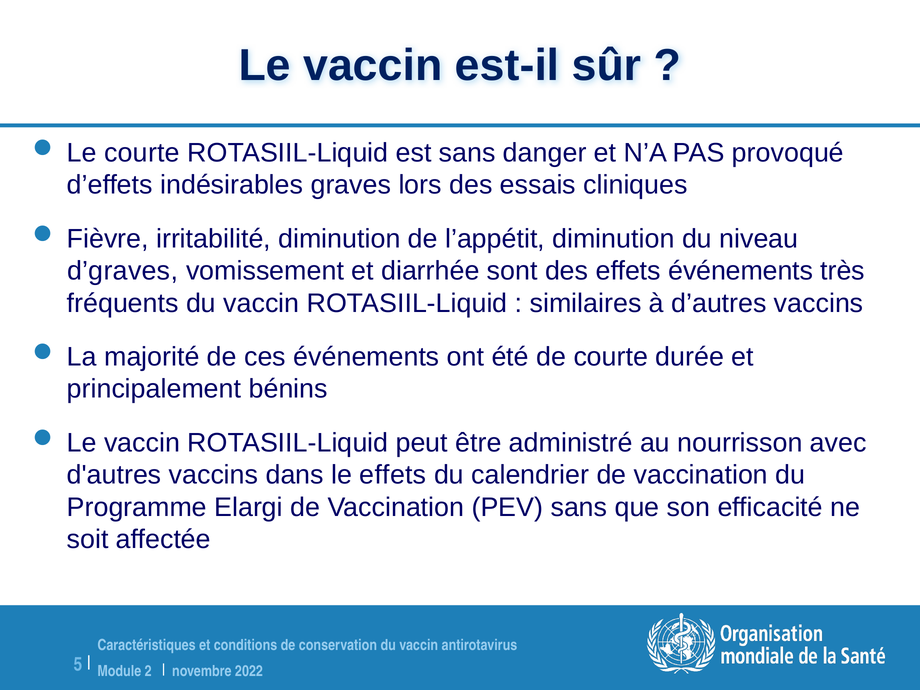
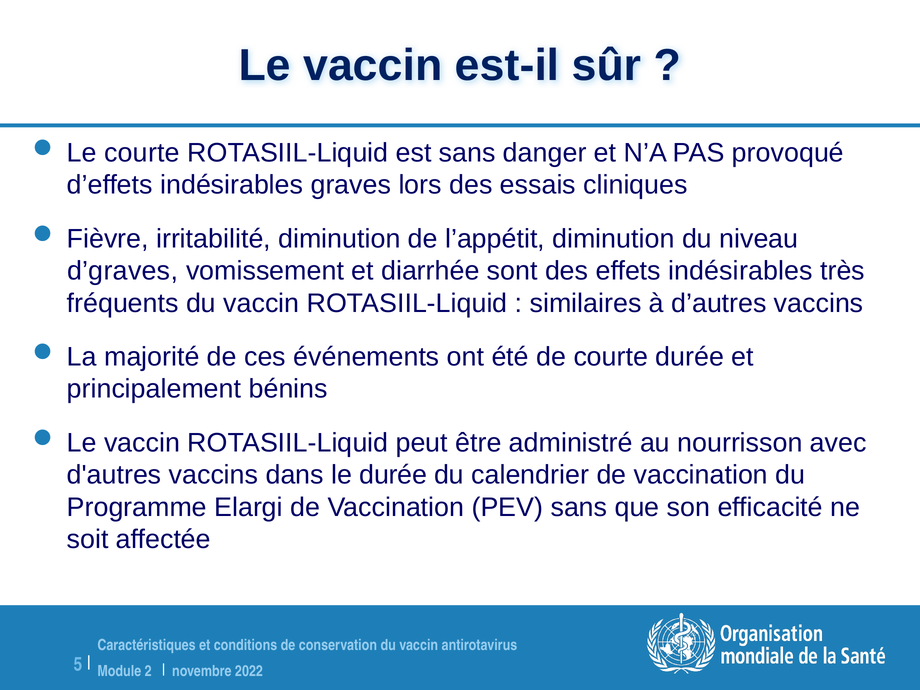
effets événements: événements -> indésirables (740, 271)
le effets: effets -> durée (393, 475)
